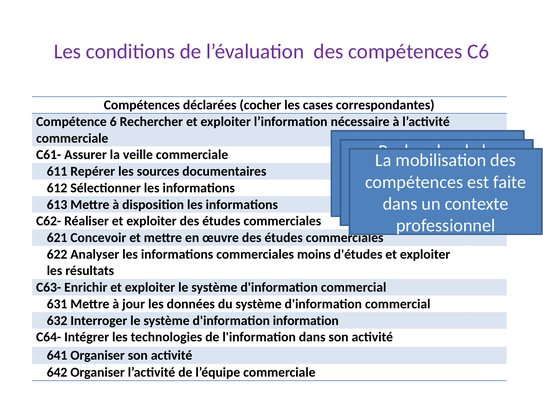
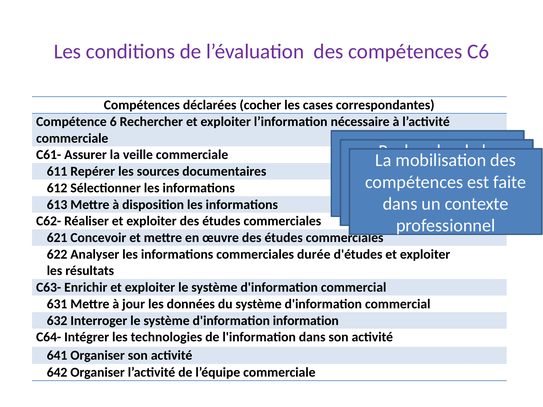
moins: moins -> durée (314, 254)
